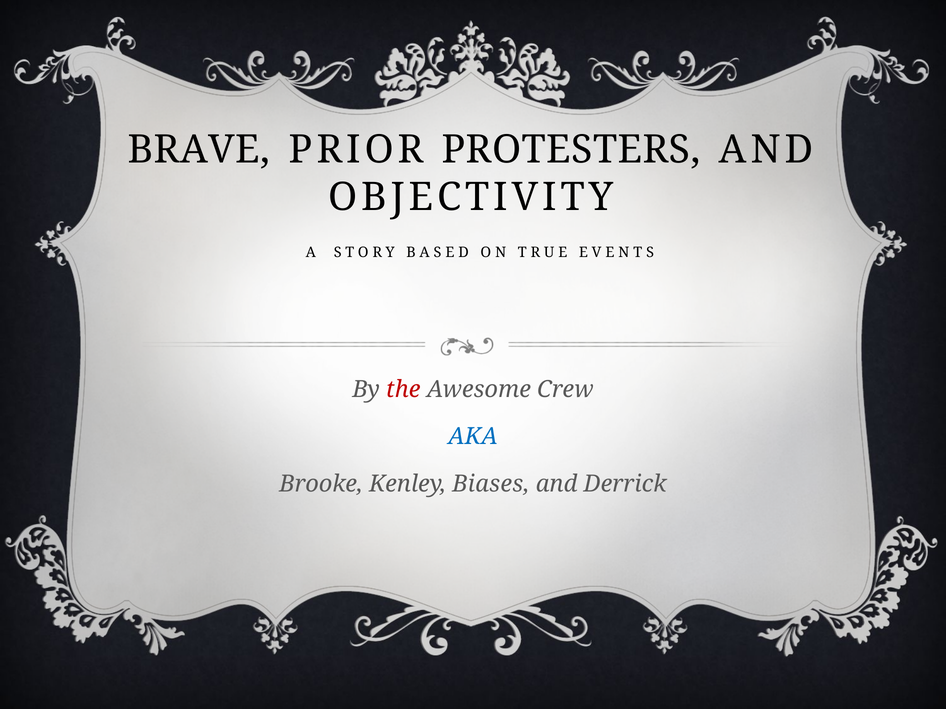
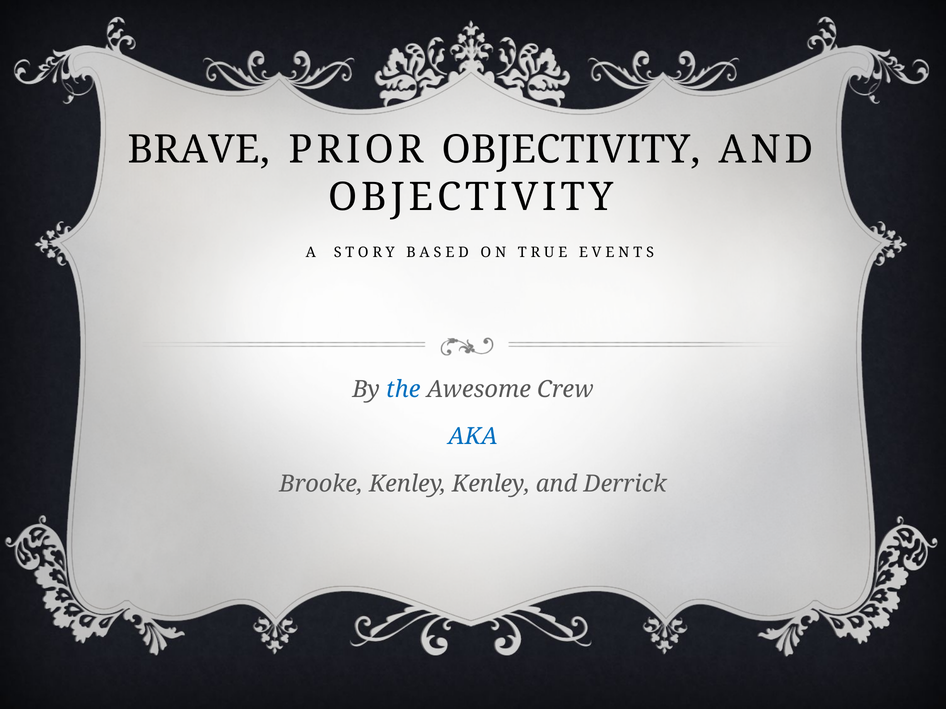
PRIOR PROTESTERS: PROTESTERS -> OBJECTIVITY (571, 150)
the colour: red -> blue (403, 390)
Kenley Biases: Biases -> Kenley (491, 484)
